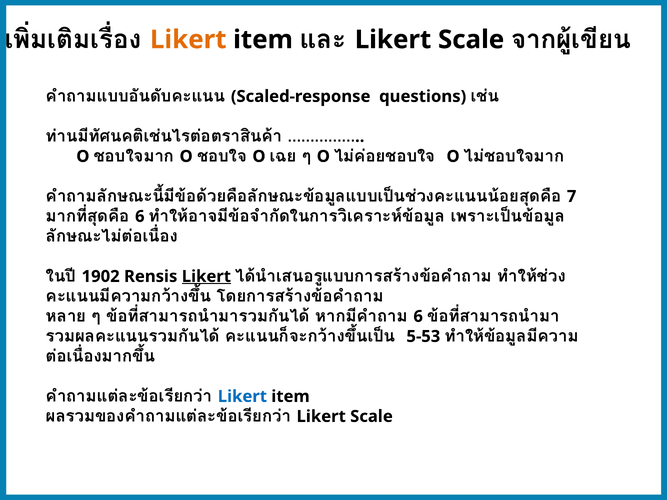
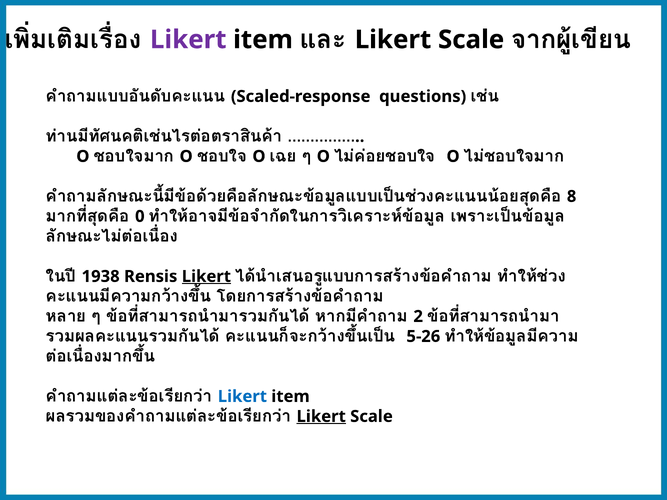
Likert colour: orange -> purple (188, 40)
7: 7 -> 8 (572, 197)
6: 6 -> 0 (140, 217)
1902: 1902 -> 1938 (101, 277)
6: 6 -> 2 (418, 317)
5-53: 5-53 -> 5-26 (423, 337)
Likert underline: none -> present (321, 417)
